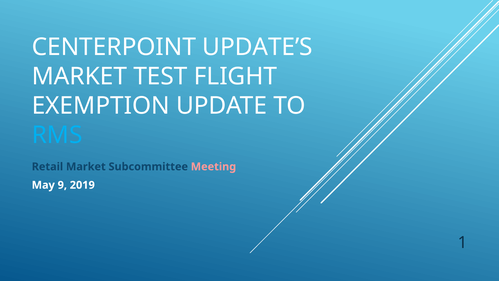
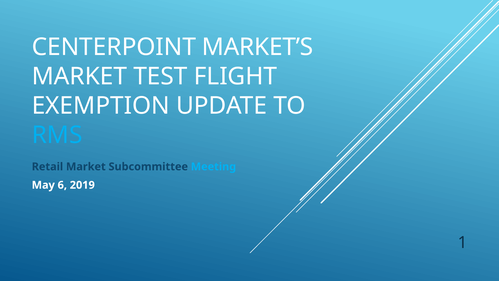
UPDATE’S: UPDATE’S -> MARKET’S (258, 47)
Meeting colour: pink -> light blue (213, 167)
9: 9 -> 6 (62, 185)
